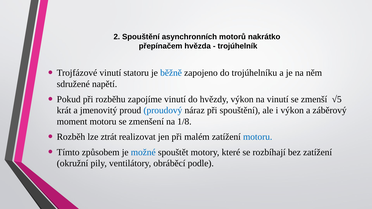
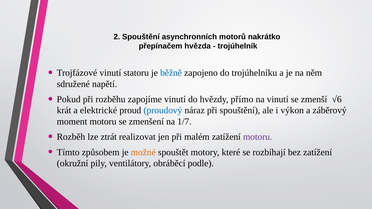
hvězdy výkon: výkon -> přímo (242, 99)
√5: √5 -> √6 (337, 99)
jmenovitý: jmenovitý -> elektrické (99, 111)
1/8: 1/8 -> 1/7 (184, 122)
motoru colour: blue -> purple (258, 137)
možné colour: blue -> orange (143, 152)
